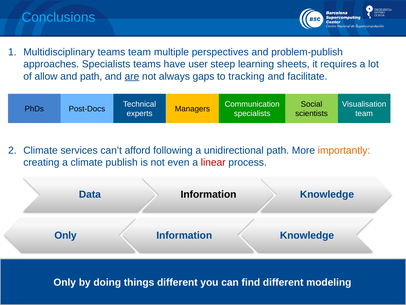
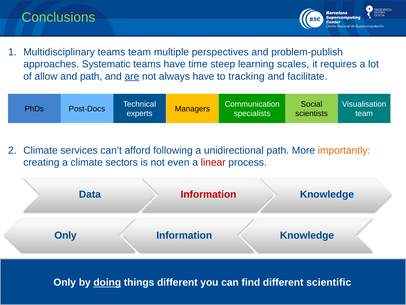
Conclusions colour: light blue -> light green (58, 17)
approaches Specialists: Specialists -> Systematic (106, 64)
user: user -> time (198, 64)
sheets: sheets -> scales (293, 64)
always gaps: gaps -> have (203, 76)
publish: publish -> sectors (122, 162)
Information colour: black -> red (209, 194)
doing underline: none -> present (107, 282)
modeling: modeling -> scientific (329, 282)
